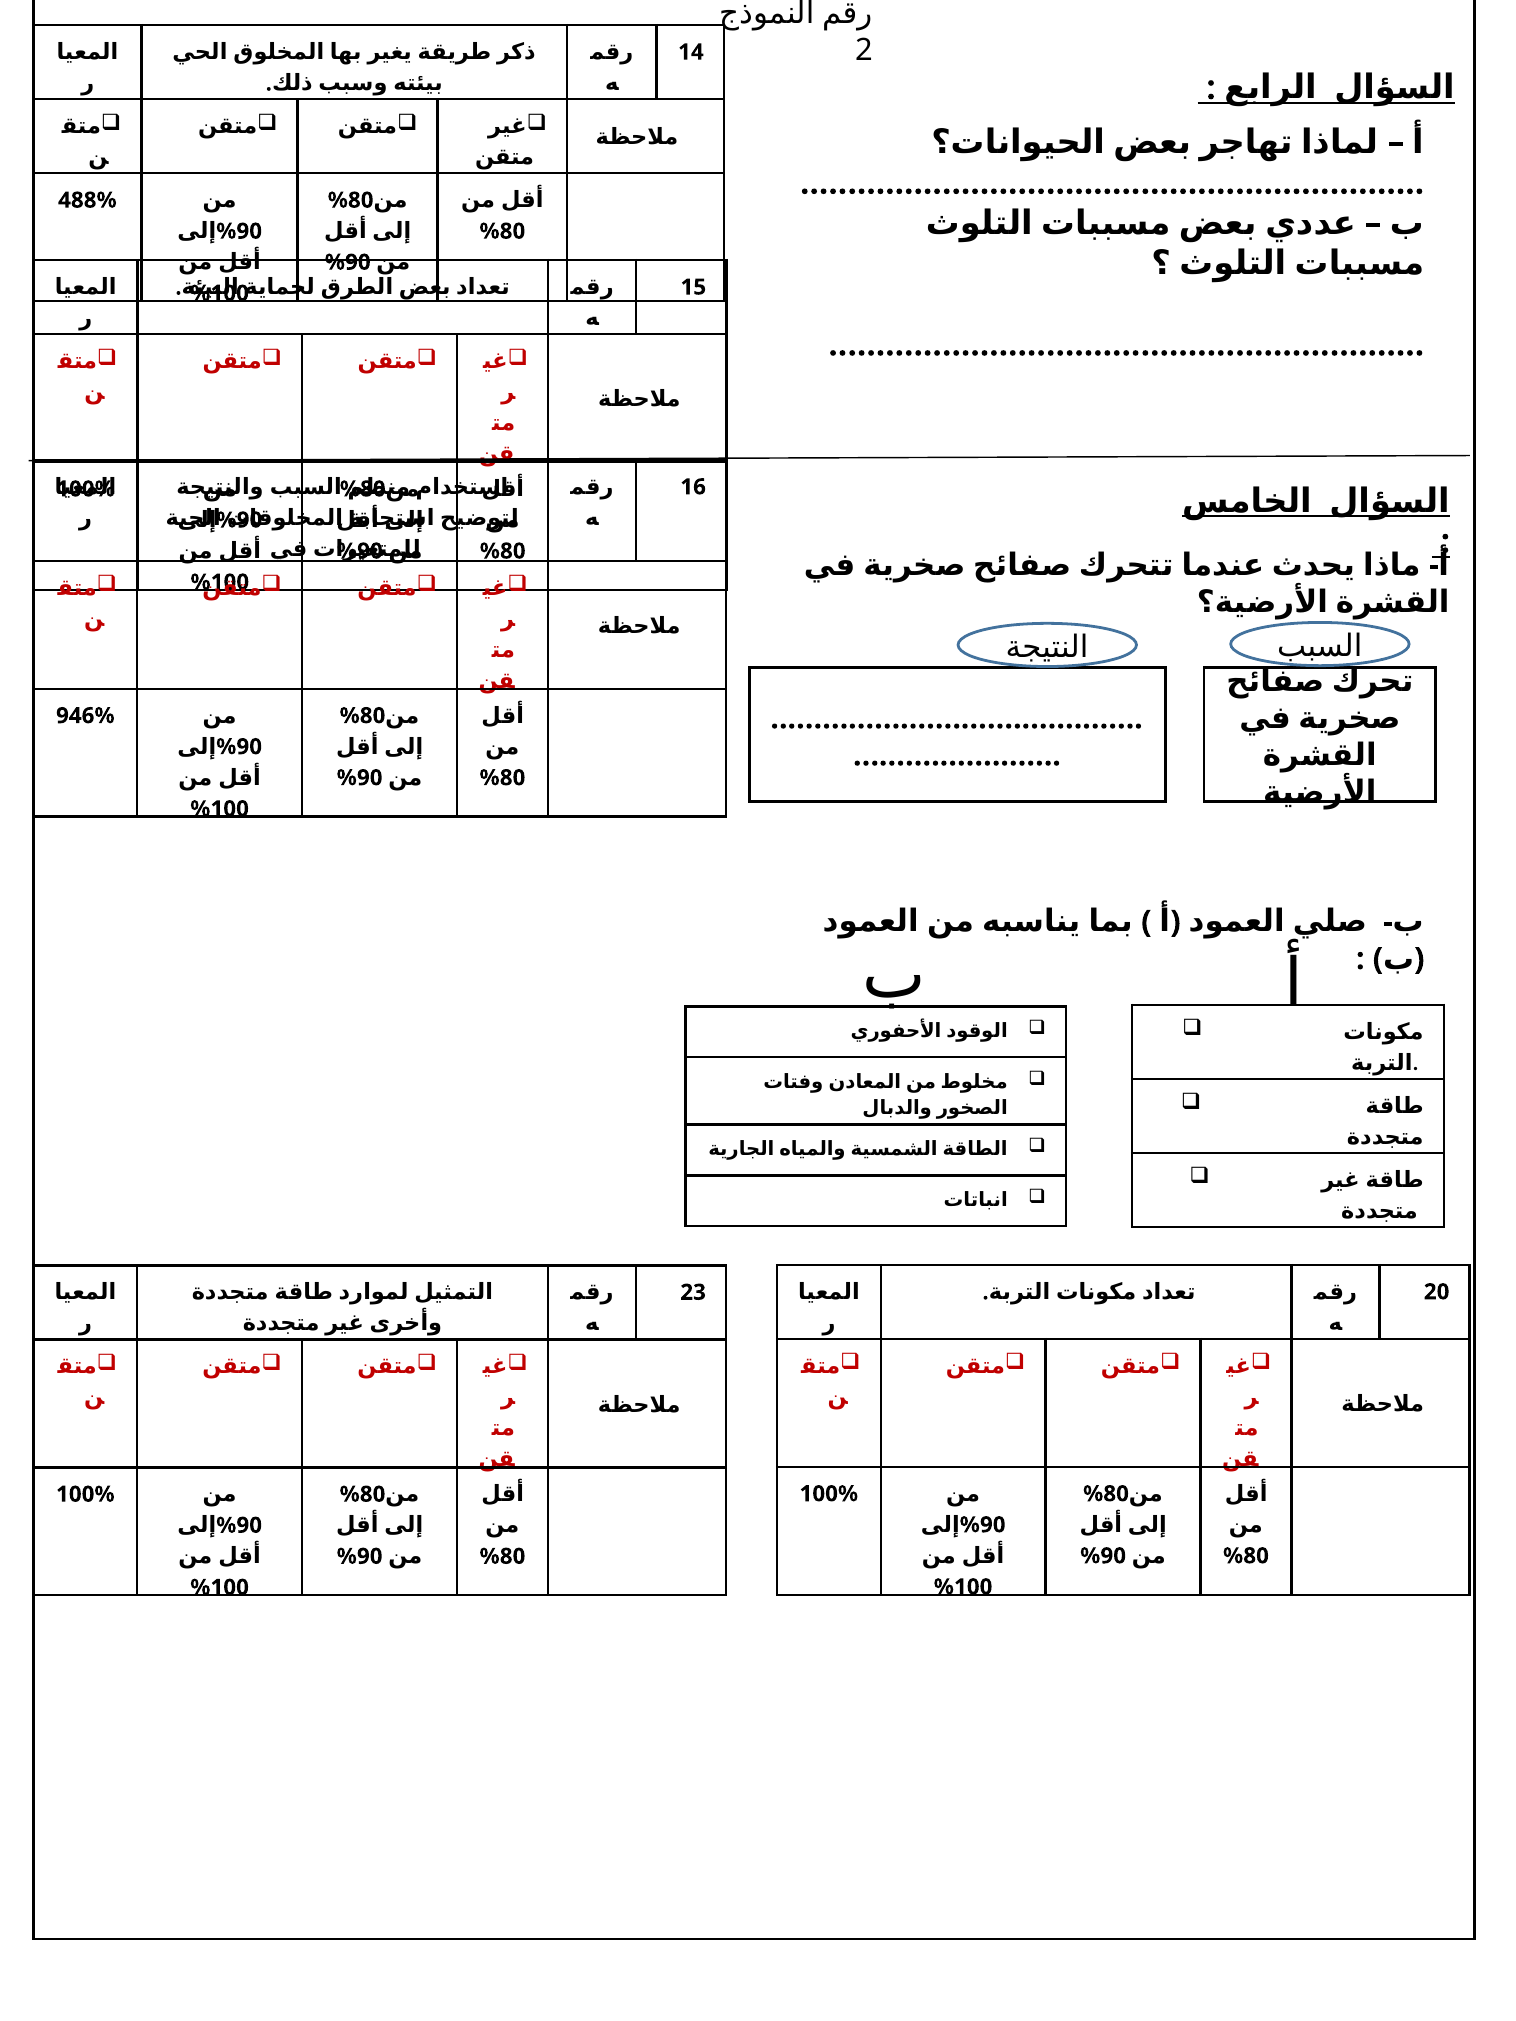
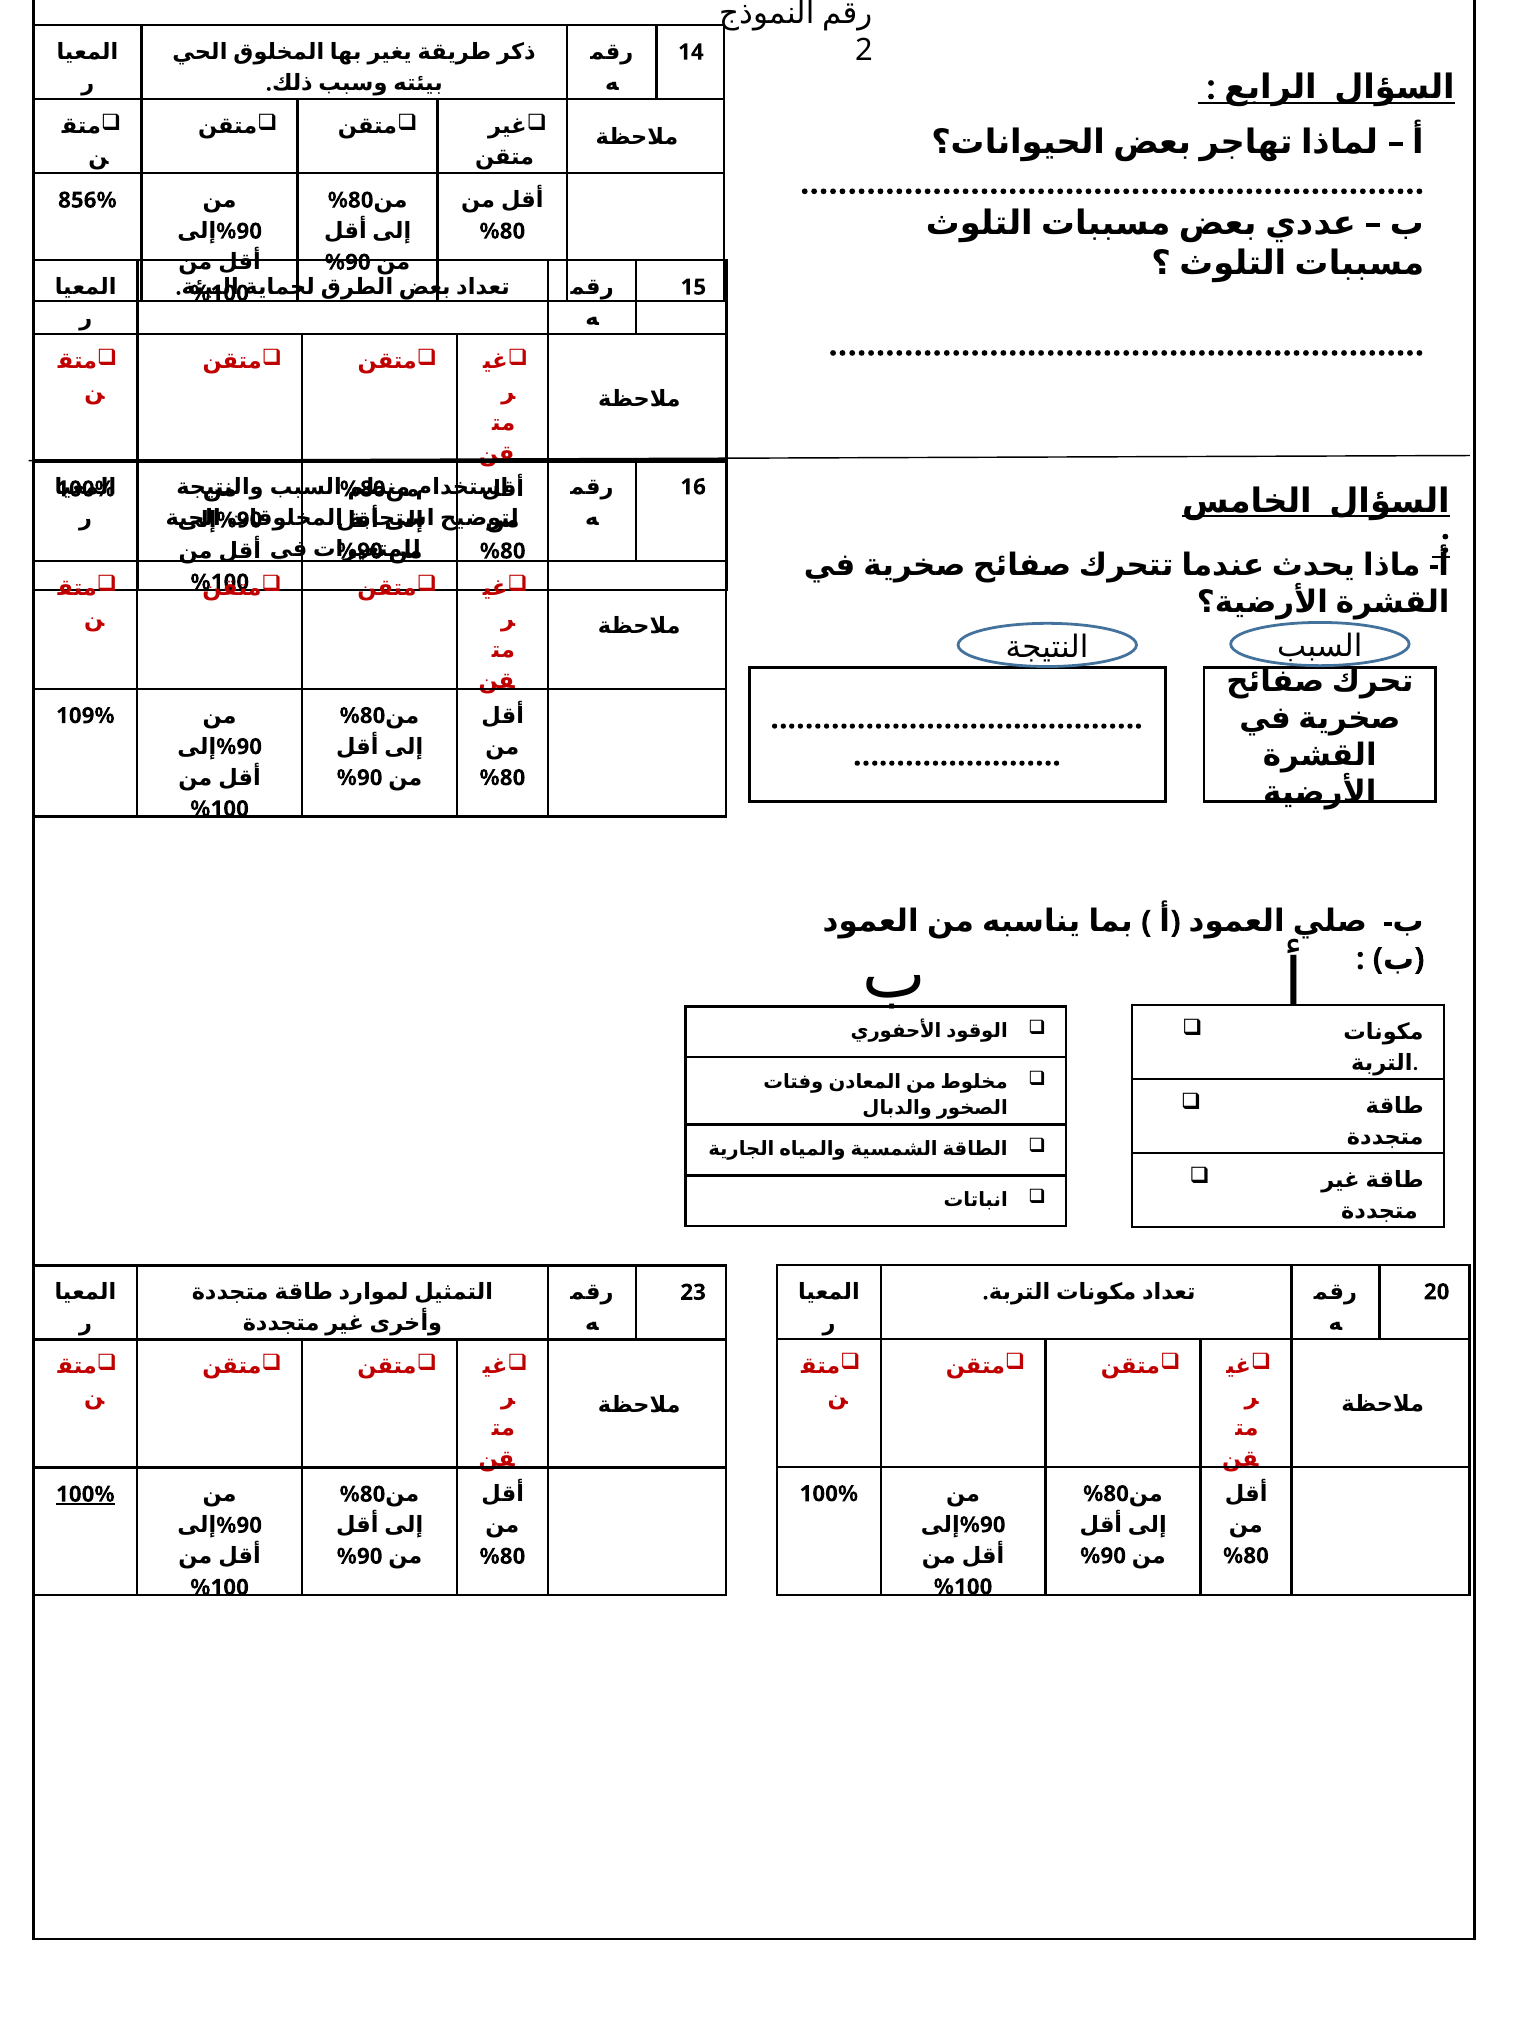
488%: 488% -> 856% (87, 200)
946%: 946% -> 109% (85, 716)
100% underline: none -> present (85, 1495)
